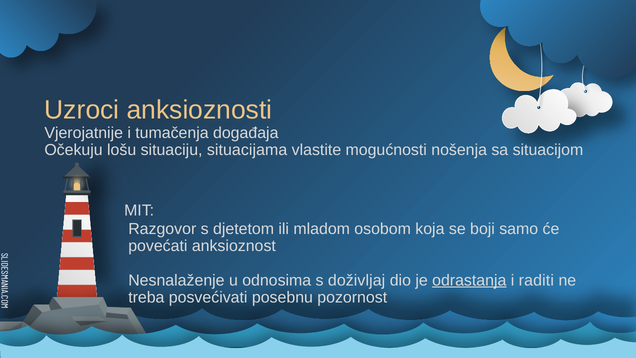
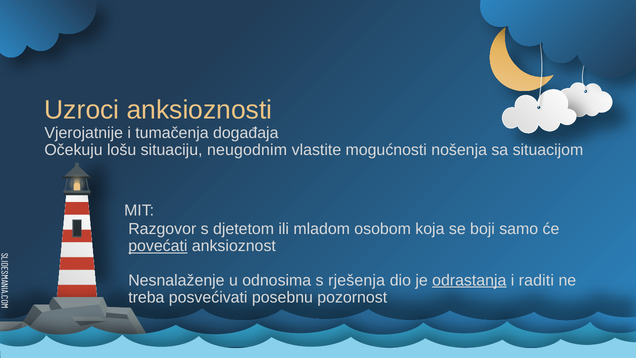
situacijama: situacijama -> neugodnim (247, 150)
povećati underline: none -> present (158, 246)
doživljaj: doživljaj -> rješenja (357, 280)
